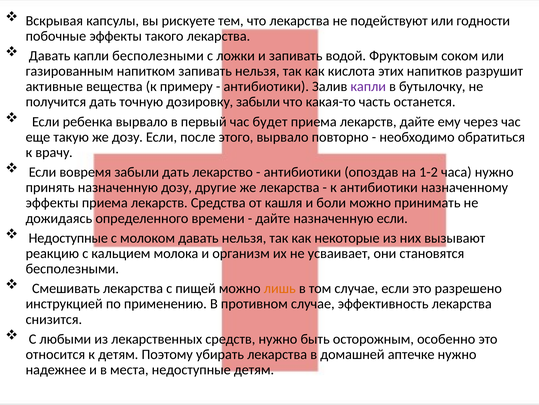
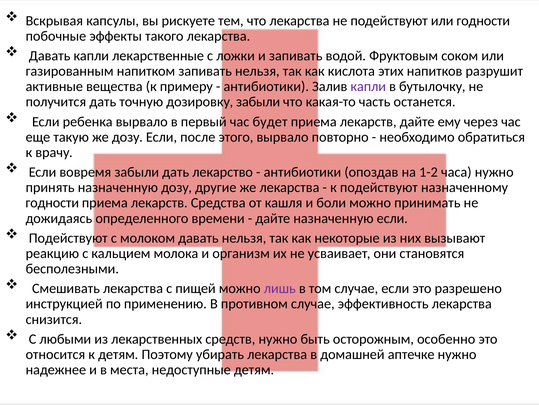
капли бесполезными: бесполезными -> лекарственные (158, 56)
к антибиотики: антибиотики -> подействуют (379, 187)
эффекты: эффекты -> годности (52, 203)
Недоступные: Недоступные -> Подействуют (68, 238)
лишь colour: orange -> purple (280, 288)
